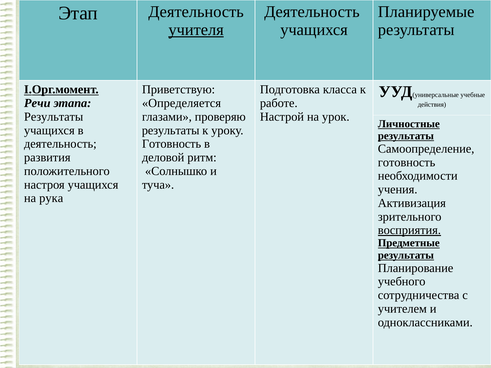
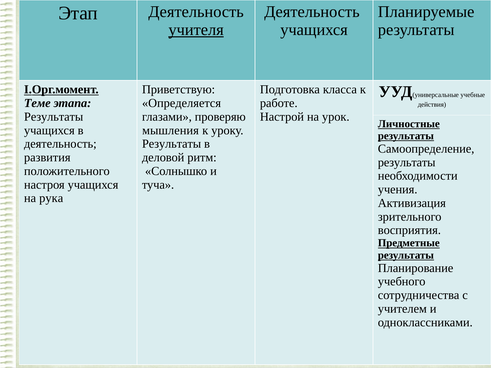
Речи: Речи -> Теме (37, 103)
результаты: результаты -> мышления (171, 130)
Готовность: Готовность -> Результаты (172, 144)
готовность: готовность -> результаты (407, 162)
восприятия underline: present -> none (409, 230)
